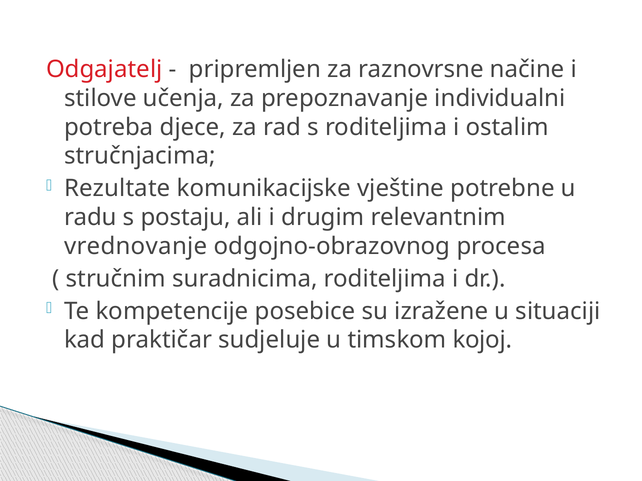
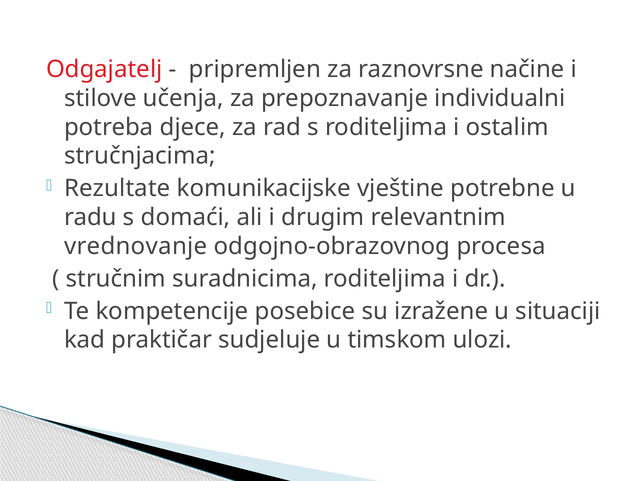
postaju: postaju -> domaći (186, 218)
kojoj: kojoj -> ulozi (482, 340)
